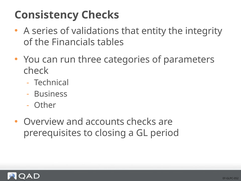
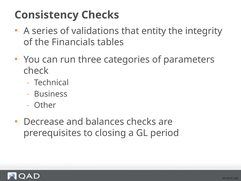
Overview: Overview -> Decrease (44, 122)
accounts: accounts -> balances (105, 122)
